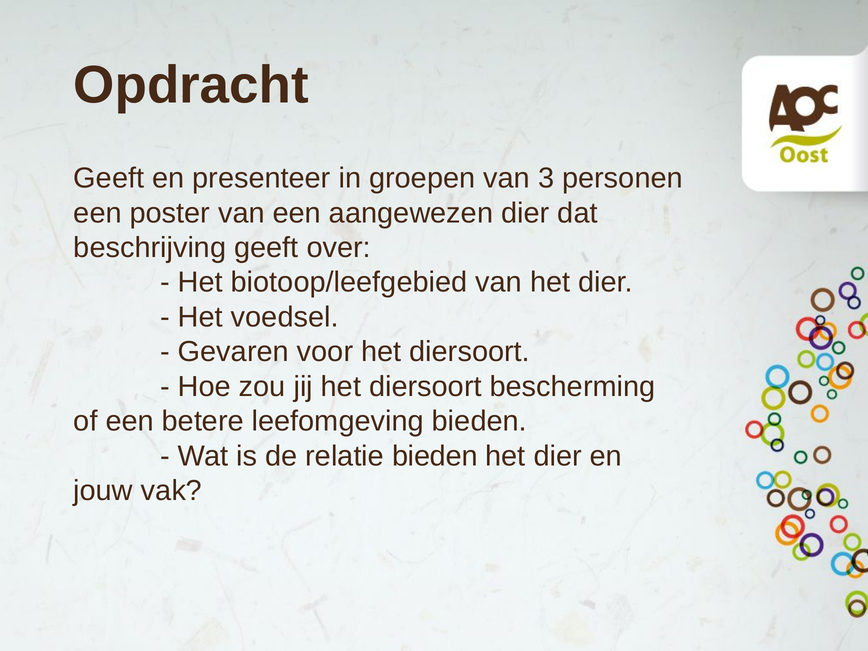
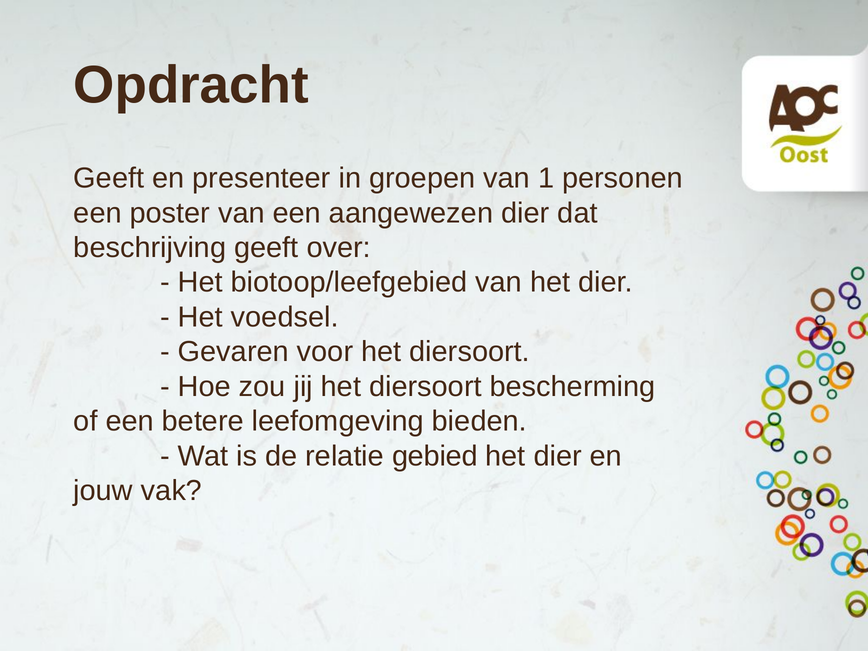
3: 3 -> 1 (546, 178)
relatie bieden: bieden -> gebied (435, 456)
